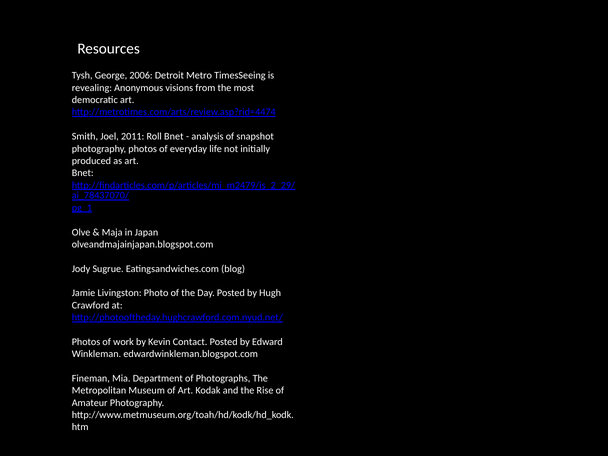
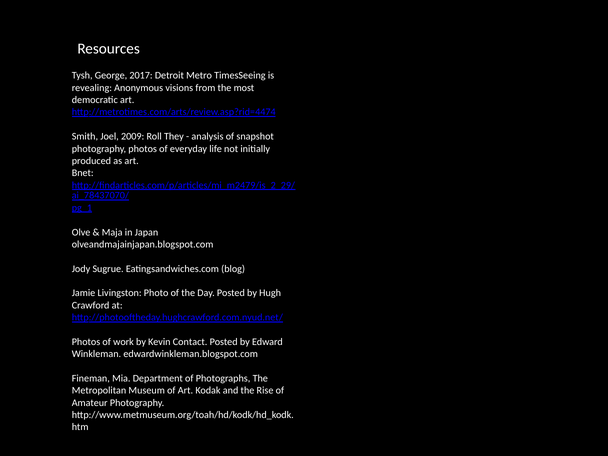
2006: 2006 -> 2017 (141, 76)
2011: 2011 -> 2009 (133, 137)
Roll Bnet: Bnet -> They (174, 137)
